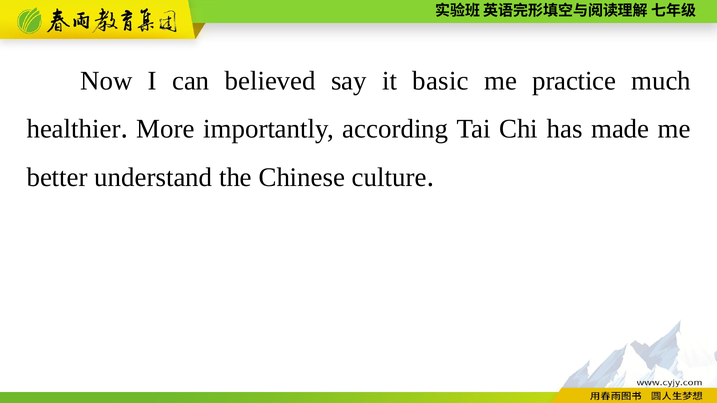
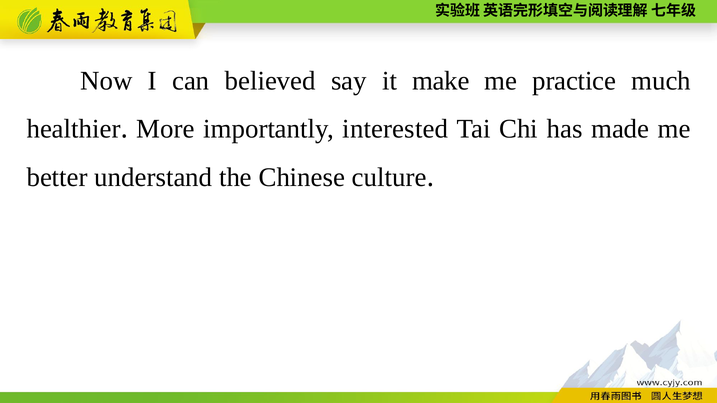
basic: basic -> make (441, 81)
according: according -> interested (395, 129)
